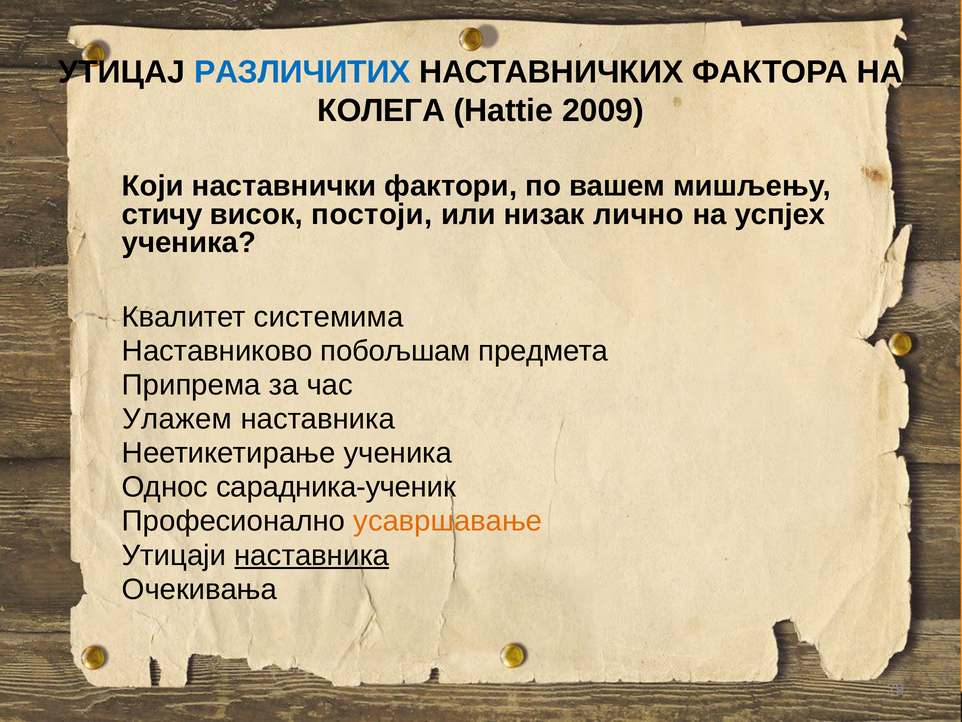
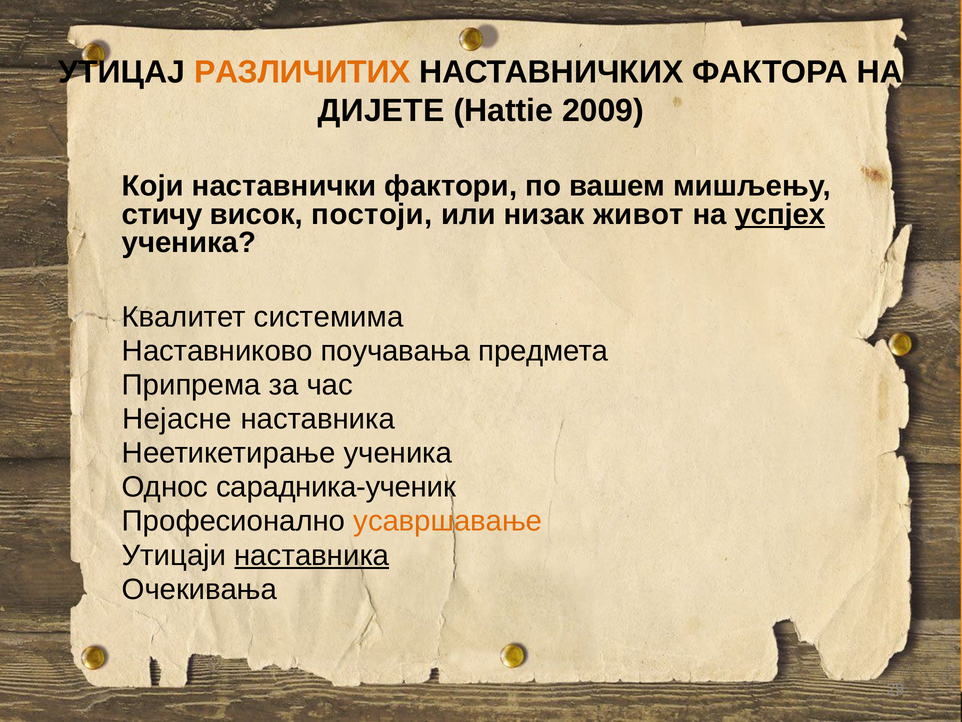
РАЗЛИЧИТИХ colour: blue -> orange (302, 72)
КОЛЕГА: КОЛЕГА -> ДИЈЕТЕ (381, 110)
лично: лично -> живот (639, 214)
успјех underline: none -> present (780, 214)
побољшам: побољшам -> поучавања (395, 351)
Улажем: Улажем -> Нејасне (177, 419)
